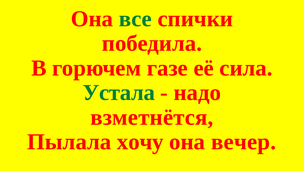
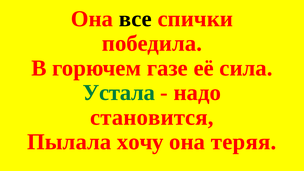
все colour: green -> black (135, 19)
взметнётся: взметнётся -> становится (152, 117)
вечер: вечер -> теряя (244, 142)
